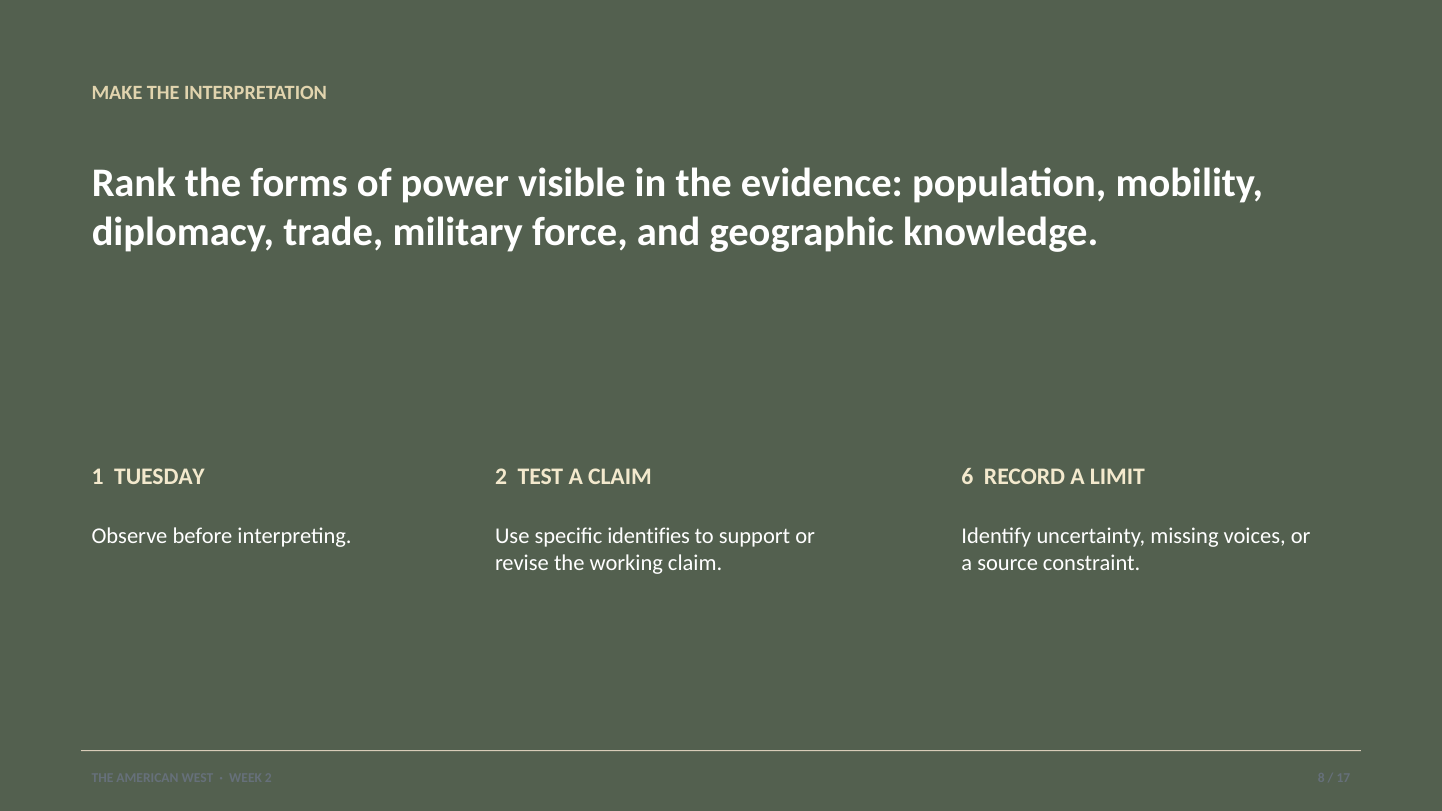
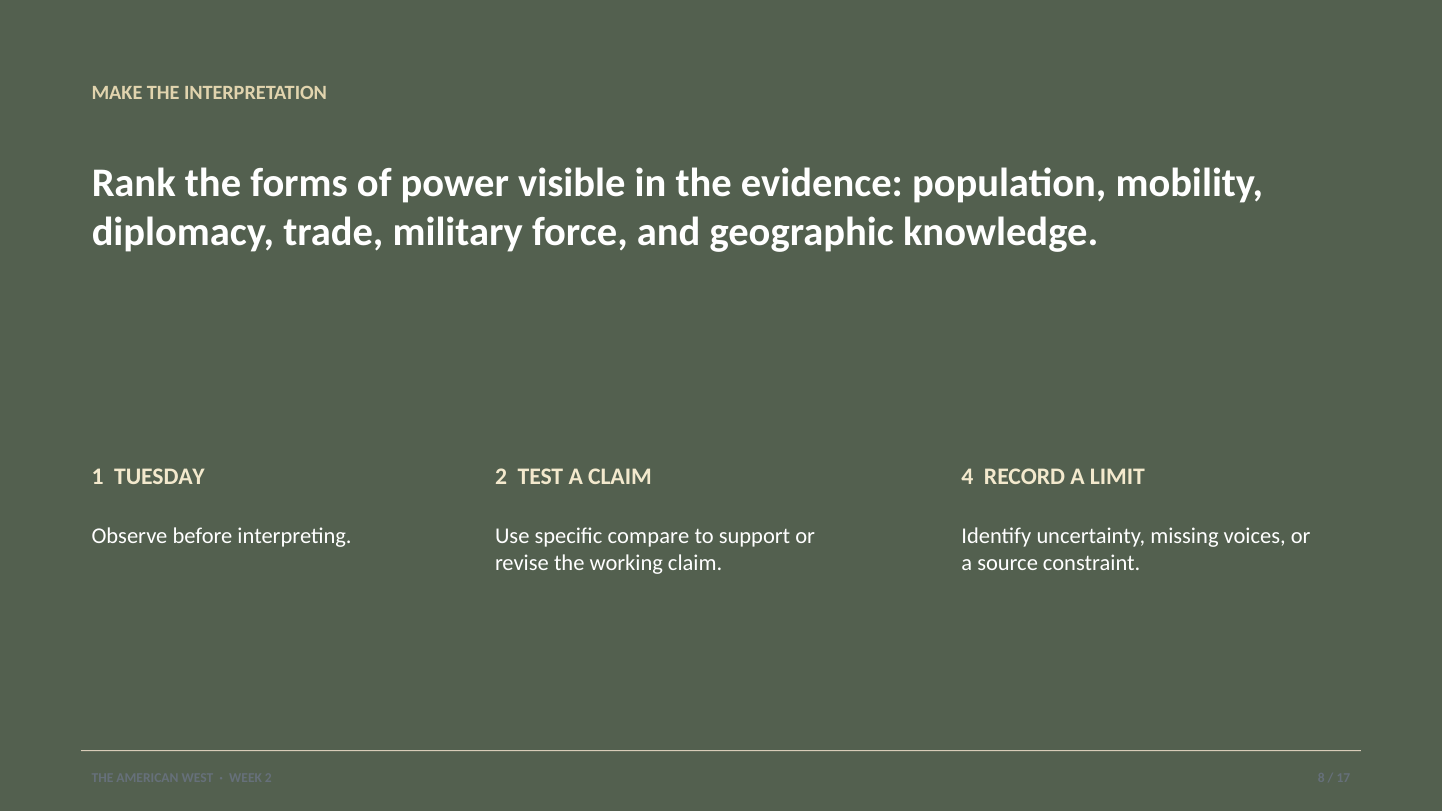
6: 6 -> 4 (967, 476)
identifies: identifies -> compare (648, 536)
